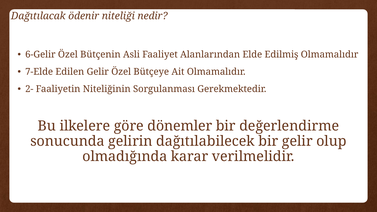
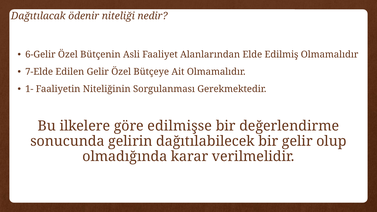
2-: 2- -> 1- (29, 89)
dönemler: dönemler -> edilmişse (180, 126)
